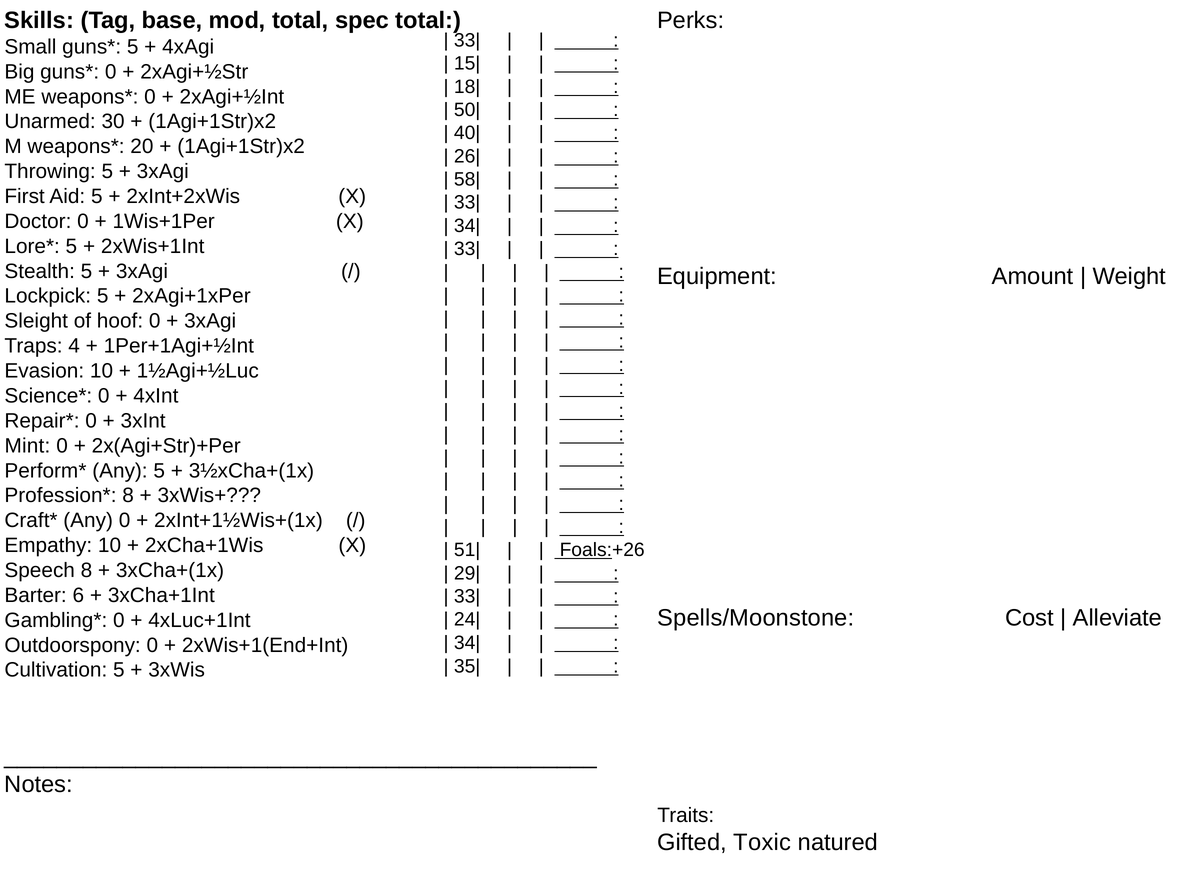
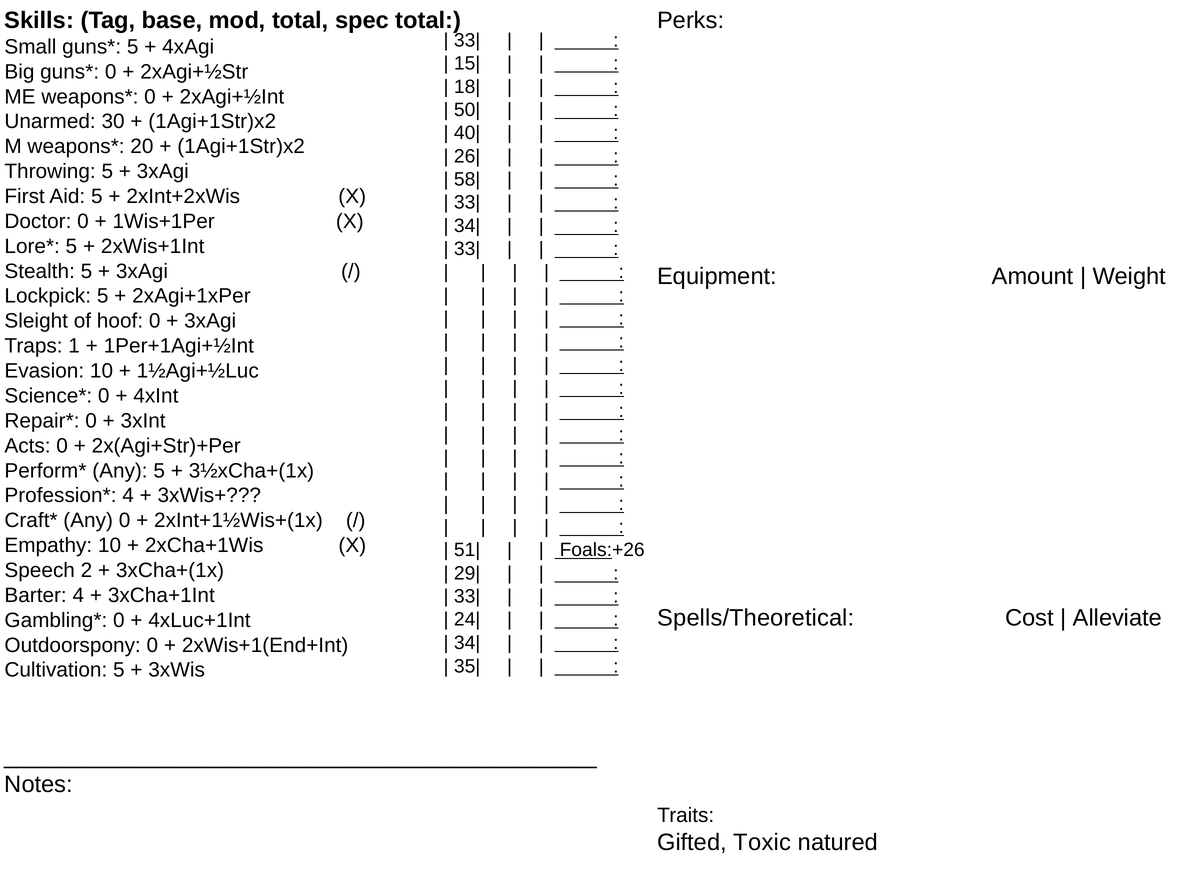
4: 4 -> 1 (74, 346)
Mint: Mint -> Acts (28, 446)
8: 8 -> 4 (128, 496)
Speech 8: 8 -> 2 (87, 571)
Barter 6: 6 -> 4 (78, 596)
Spells/Moonstone: Spells/Moonstone -> Spells/Theoretical (756, 618)
